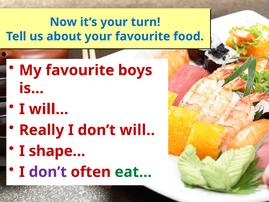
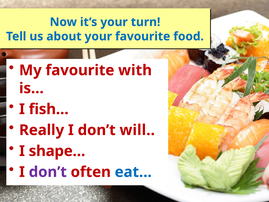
boys: boys -> with (135, 70)
will…: will… -> fish… (49, 109)
eat… colour: green -> blue (133, 172)
